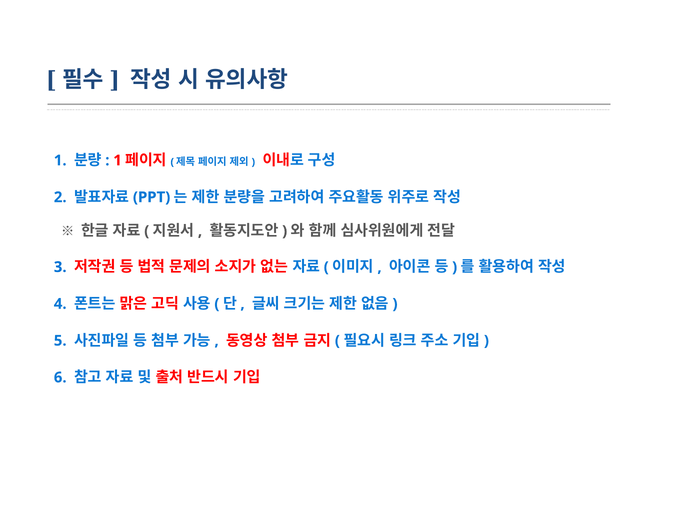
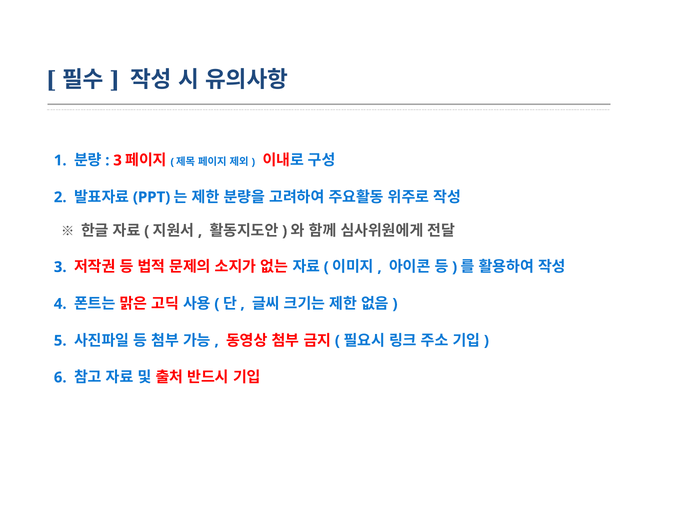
1: 1 -> 3 (118, 161)
